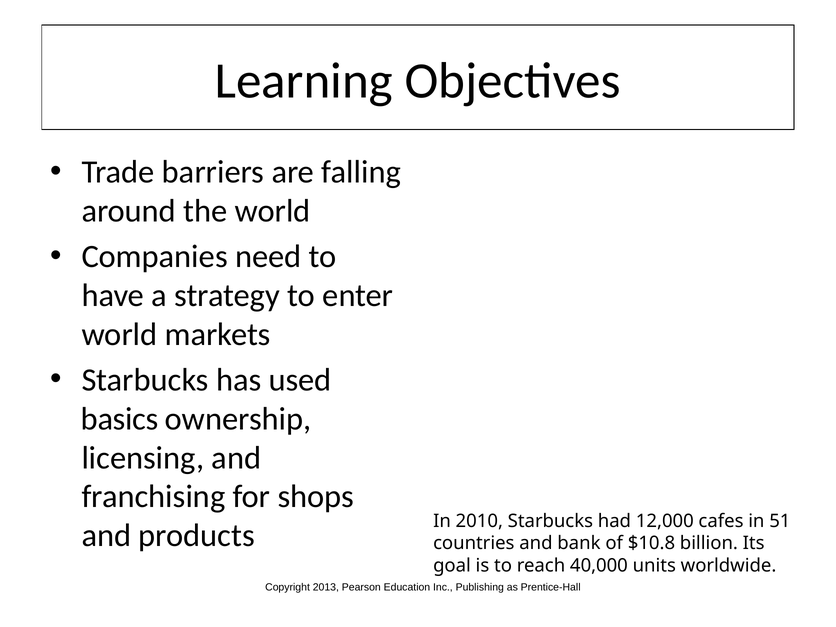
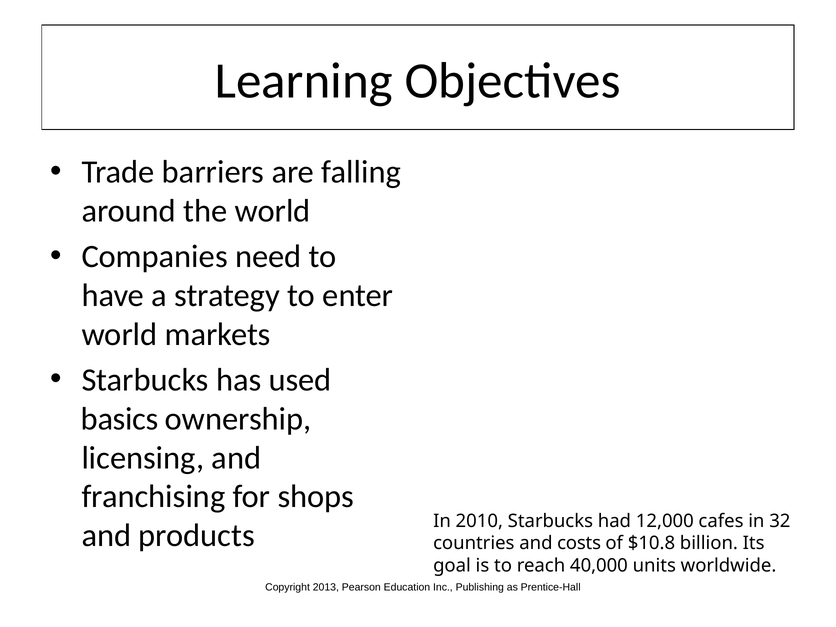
51: 51 -> 32 (780, 521)
bank: bank -> costs (579, 543)
